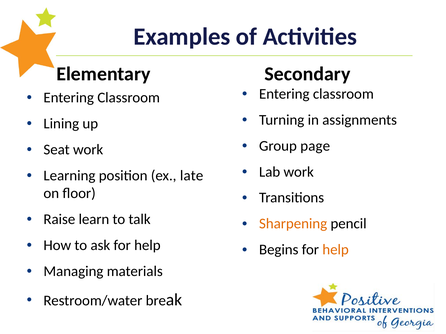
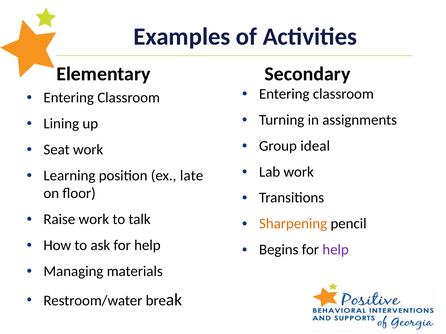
page: page -> ideal (315, 146)
Raise learn: learn -> work (94, 220)
help colour: orange -> purple (336, 250)
